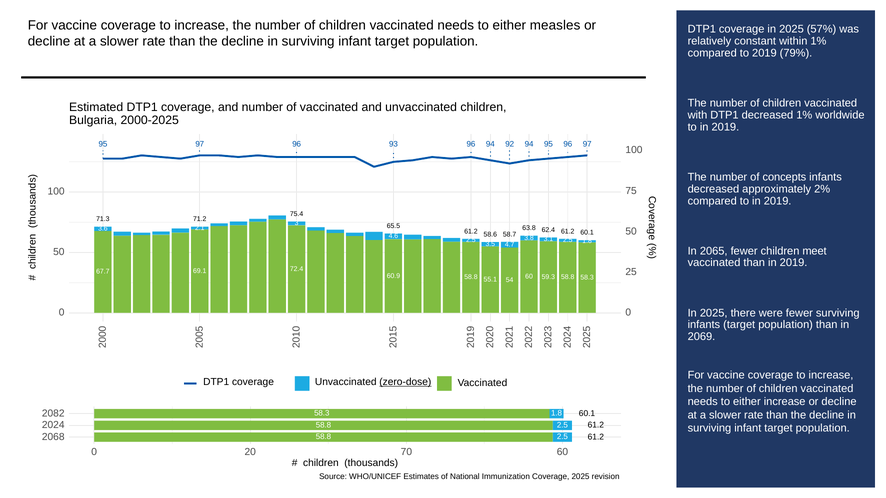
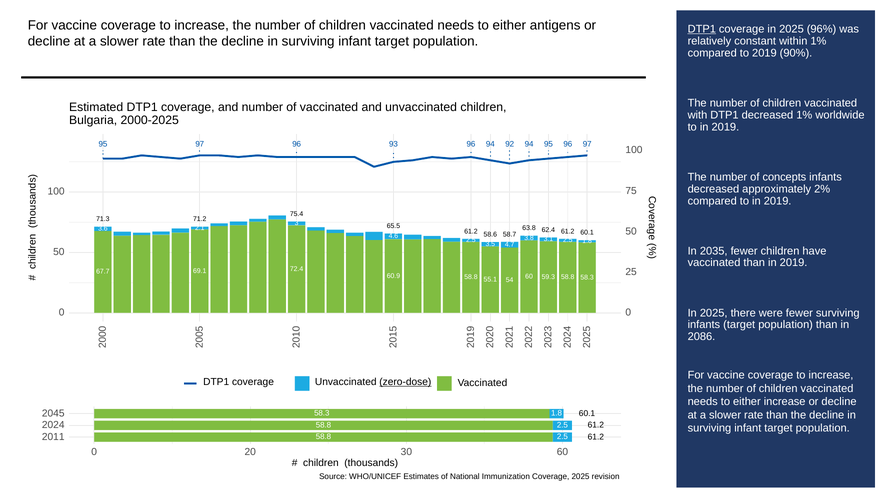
measles: measles -> antigens (555, 26)
DTP1 underline: none -> present (702, 29)
57%: 57% -> 96% (822, 29)
79%: 79% -> 90% (796, 53)
2065: 2065 -> 2035 (714, 251)
meet: meet -> have (814, 251)
2069: 2069 -> 2086 (701, 337)
2082: 2082 -> 2045 (53, 414)
2068: 2068 -> 2011 (53, 437)
70: 70 -> 30 (406, 452)
